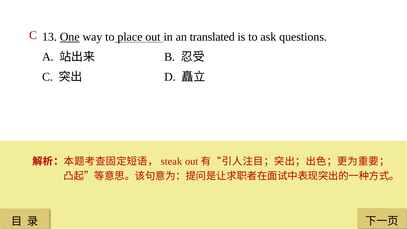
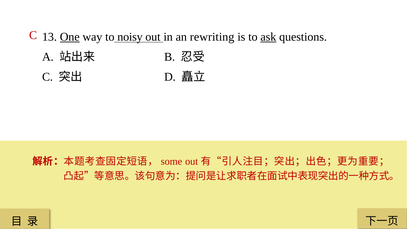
place: place -> noisy (130, 37)
translated: translated -> rewriting (212, 37)
ask underline: none -> present (268, 37)
steak: steak -> some (172, 161)
